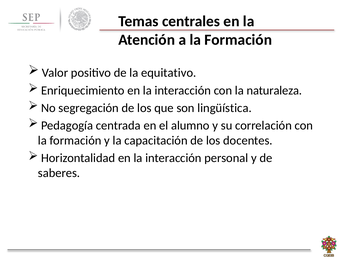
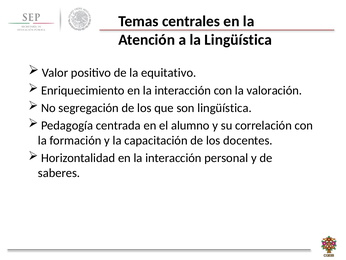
a la Formación: Formación -> Lingüística (238, 40)
naturaleza: naturaleza -> valoración (274, 90)
